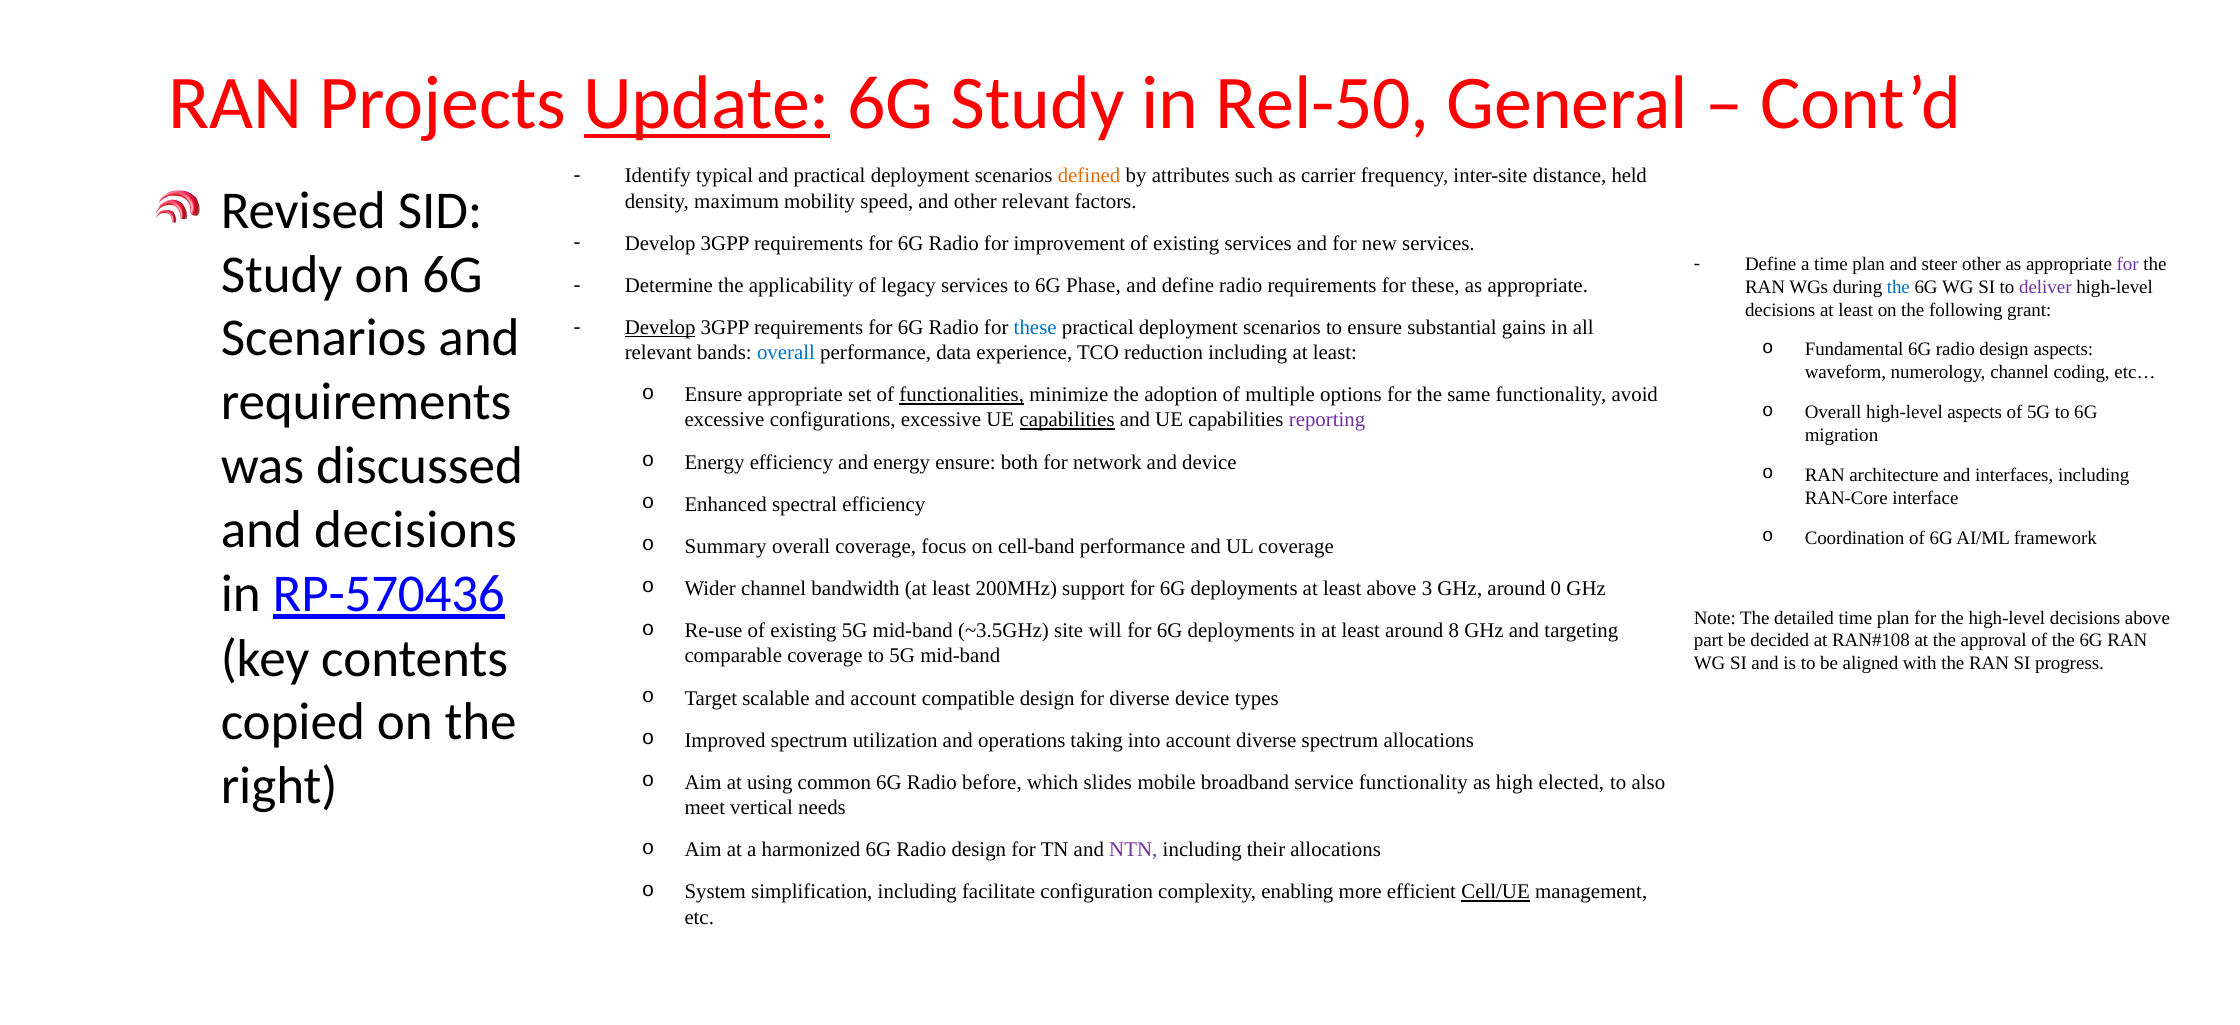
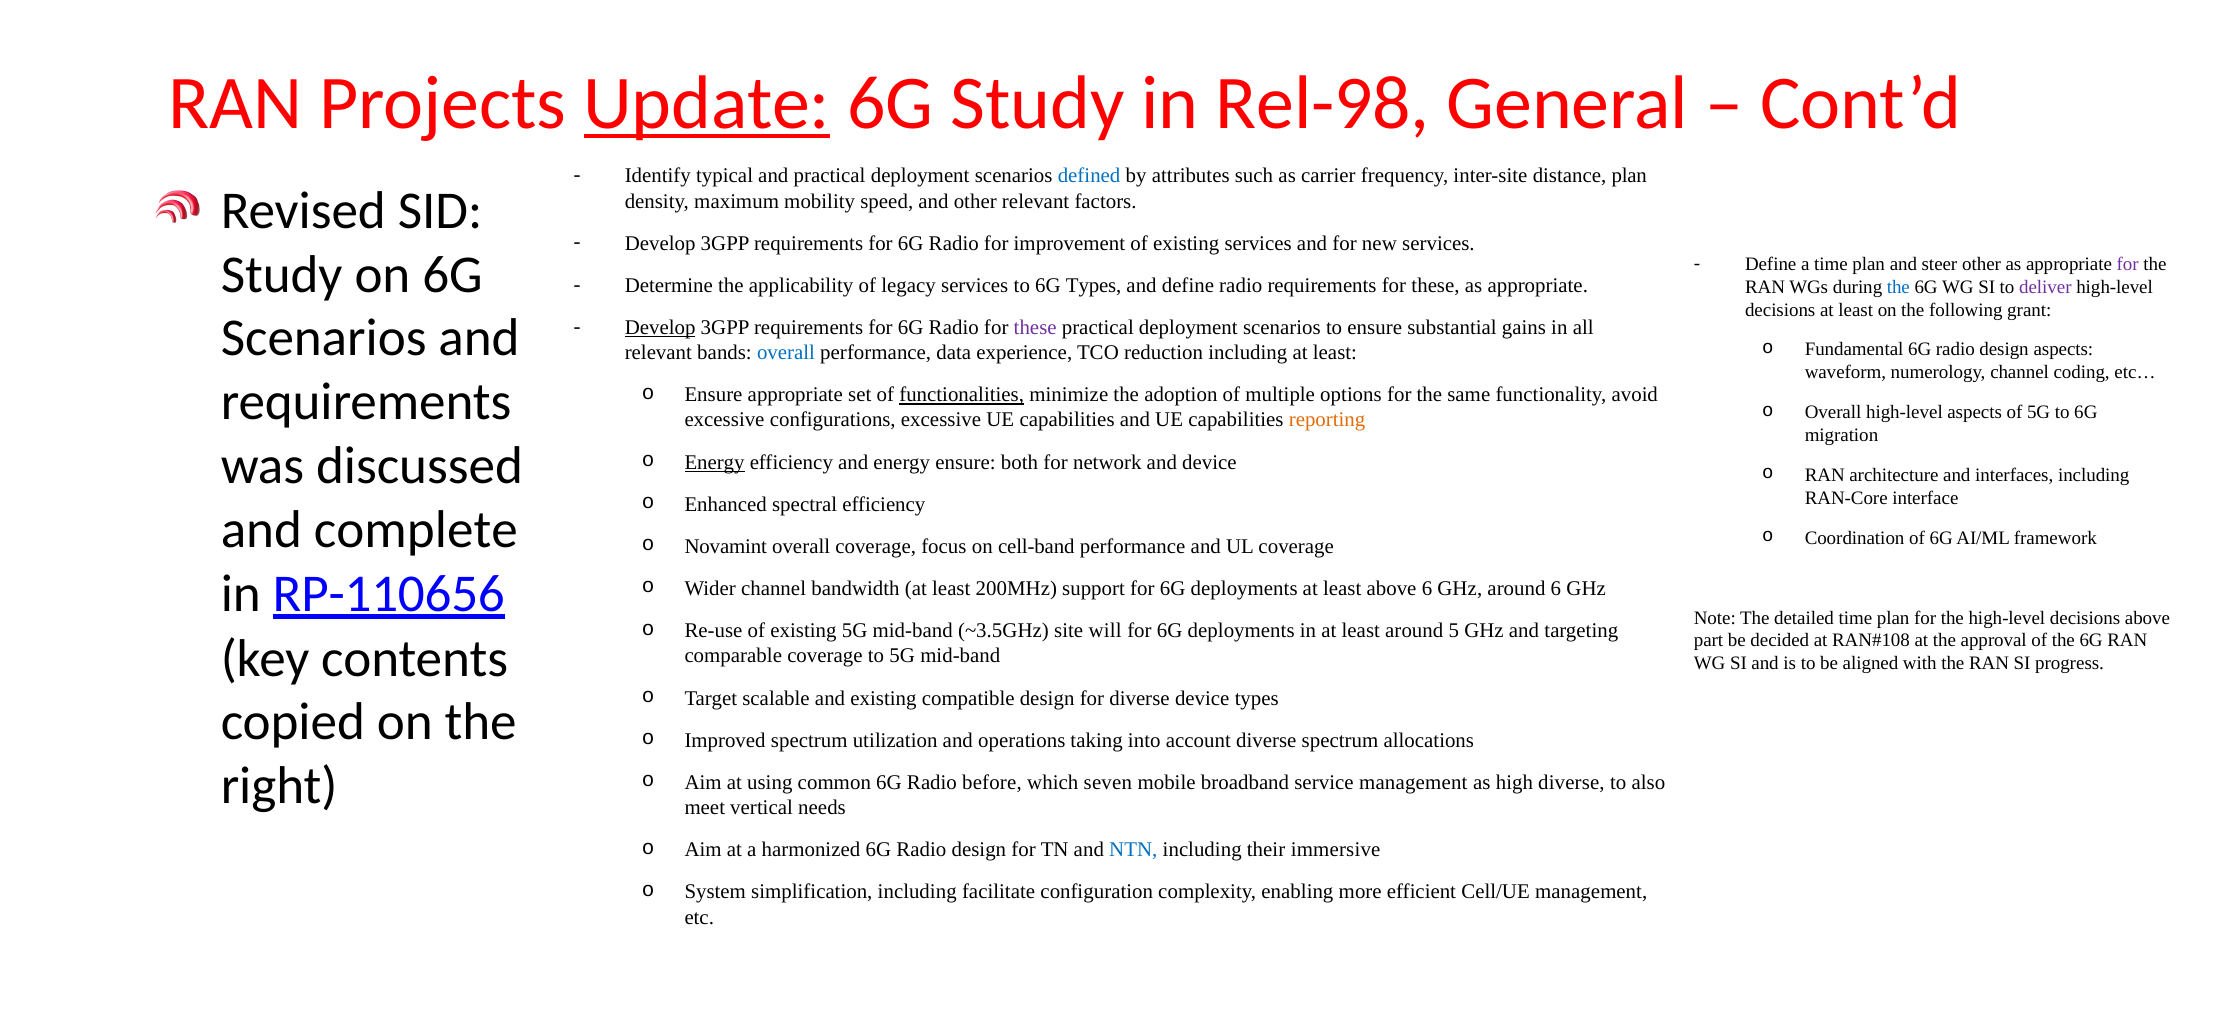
Rel-50: Rel-50 -> Rel-98 (1323, 103)
defined colour: orange -> blue (1089, 176)
distance held: held -> plan (1629, 176)
6G Phase: Phase -> Types (1094, 285)
these colour: blue -> purple (1035, 328)
capabilities underline: present -> none (1067, 420)
reporting colour: purple -> orange (1327, 420)
Energy underline: none -> present (715, 462)
and decisions: decisions -> complete (416, 529)
Summary: Summary -> Novamint (726, 546)
RP-570436: RP-570436 -> RP-110656 (389, 593)
above 3: 3 -> 6 (1427, 588)
around 0: 0 -> 6 (1556, 588)
8: 8 -> 5 (1454, 631)
and account: account -> existing (883, 698)
slides: slides -> seven (1108, 782)
service functionality: functionality -> management (1413, 782)
high elected: elected -> diverse (1571, 782)
NTN colour: purple -> blue (1133, 849)
their allocations: allocations -> immersive (1336, 849)
Cell/UE underline: present -> none (1496, 892)
